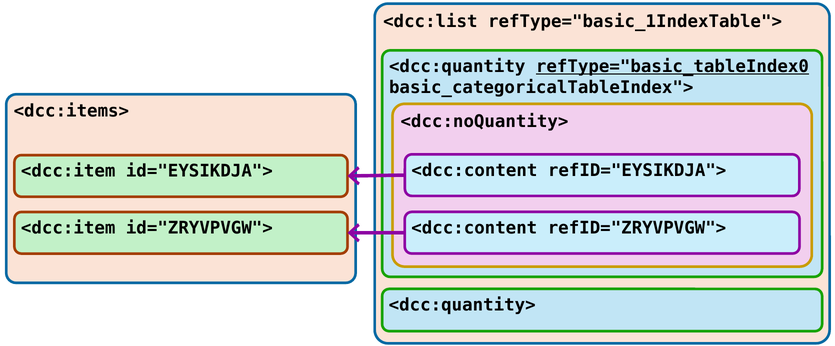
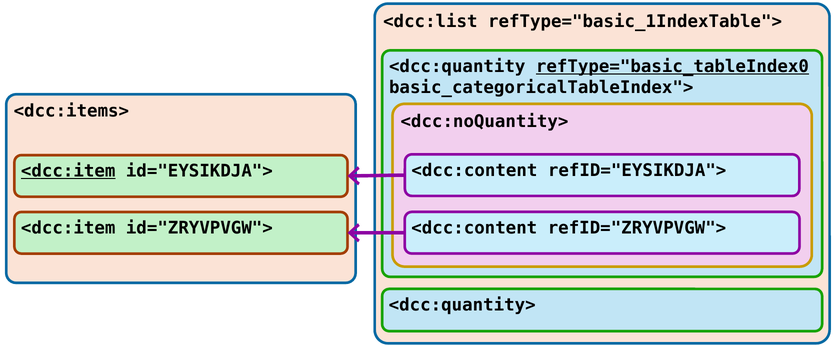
<dcc:item underline: none -> present (68, 171)
